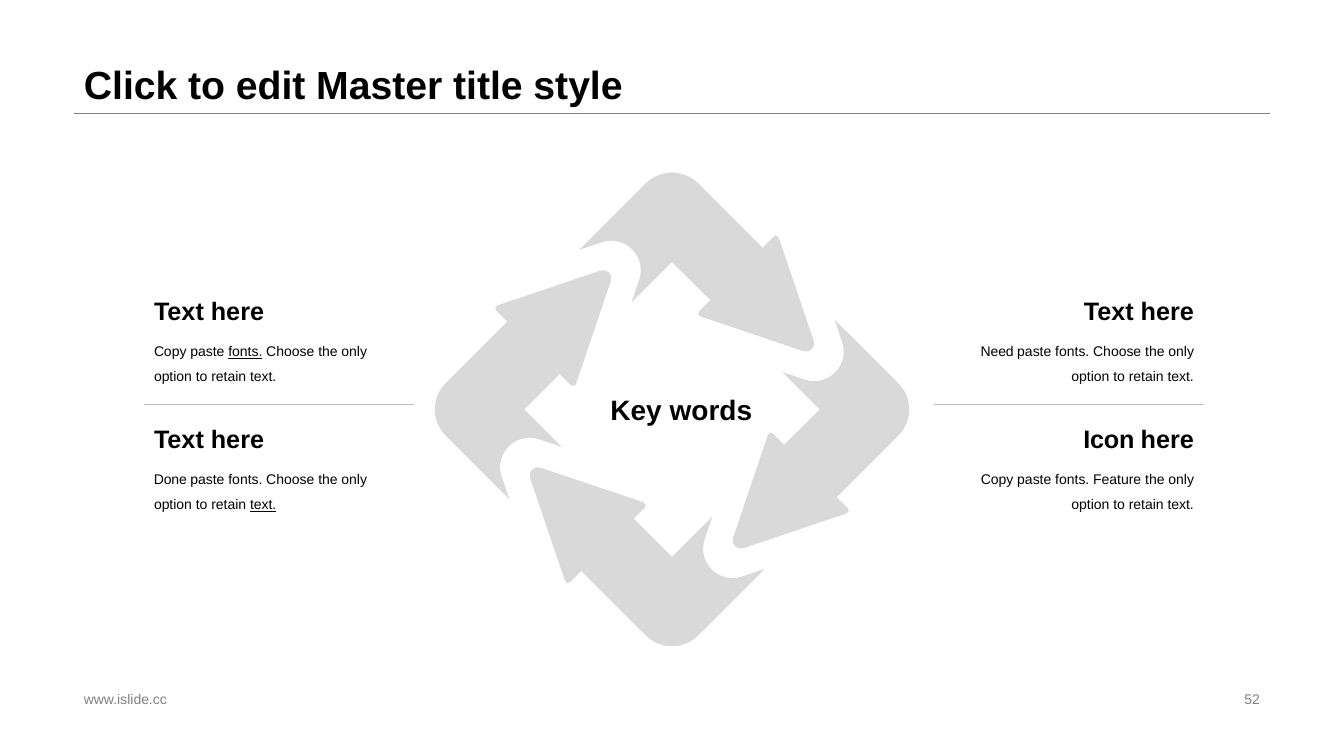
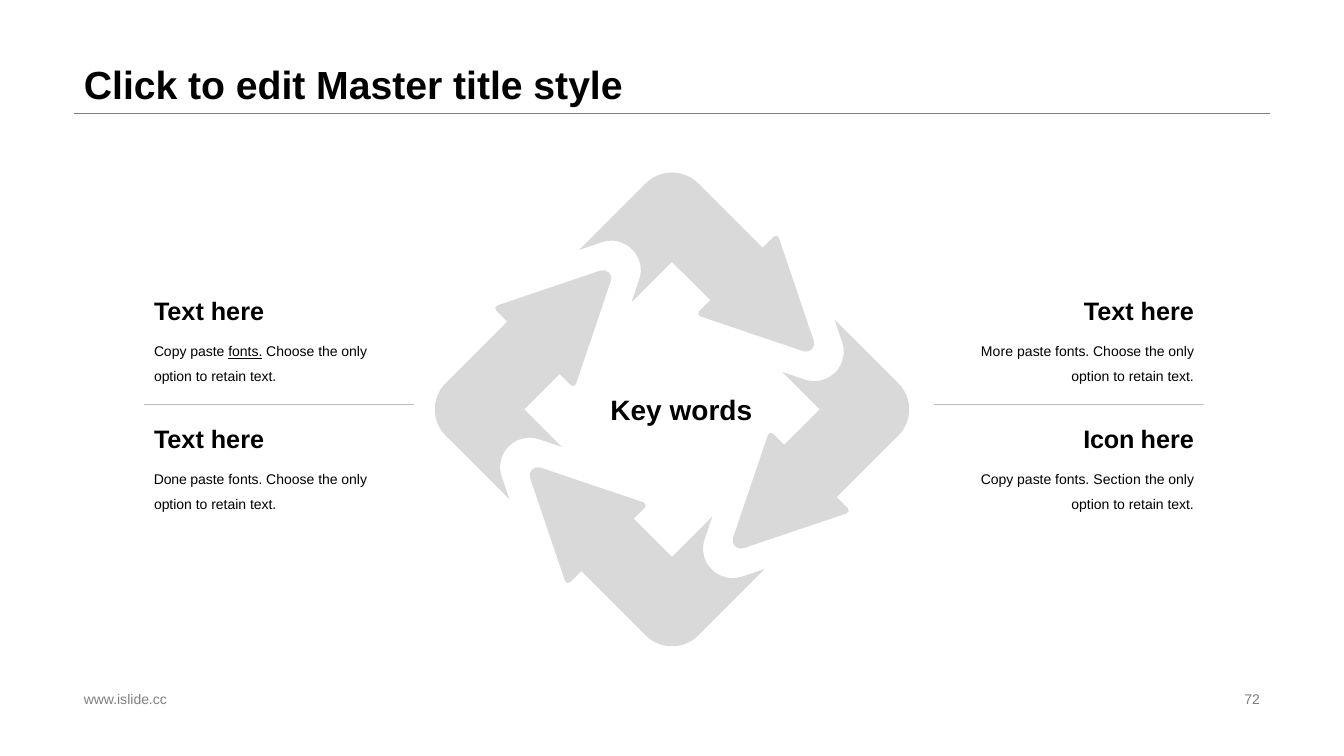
Need: Need -> More (997, 352)
Feature: Feature -> Section (1117, 480)
text underline: present -> none (263, 505)
52: 52 -> 72 (1252, 700)
